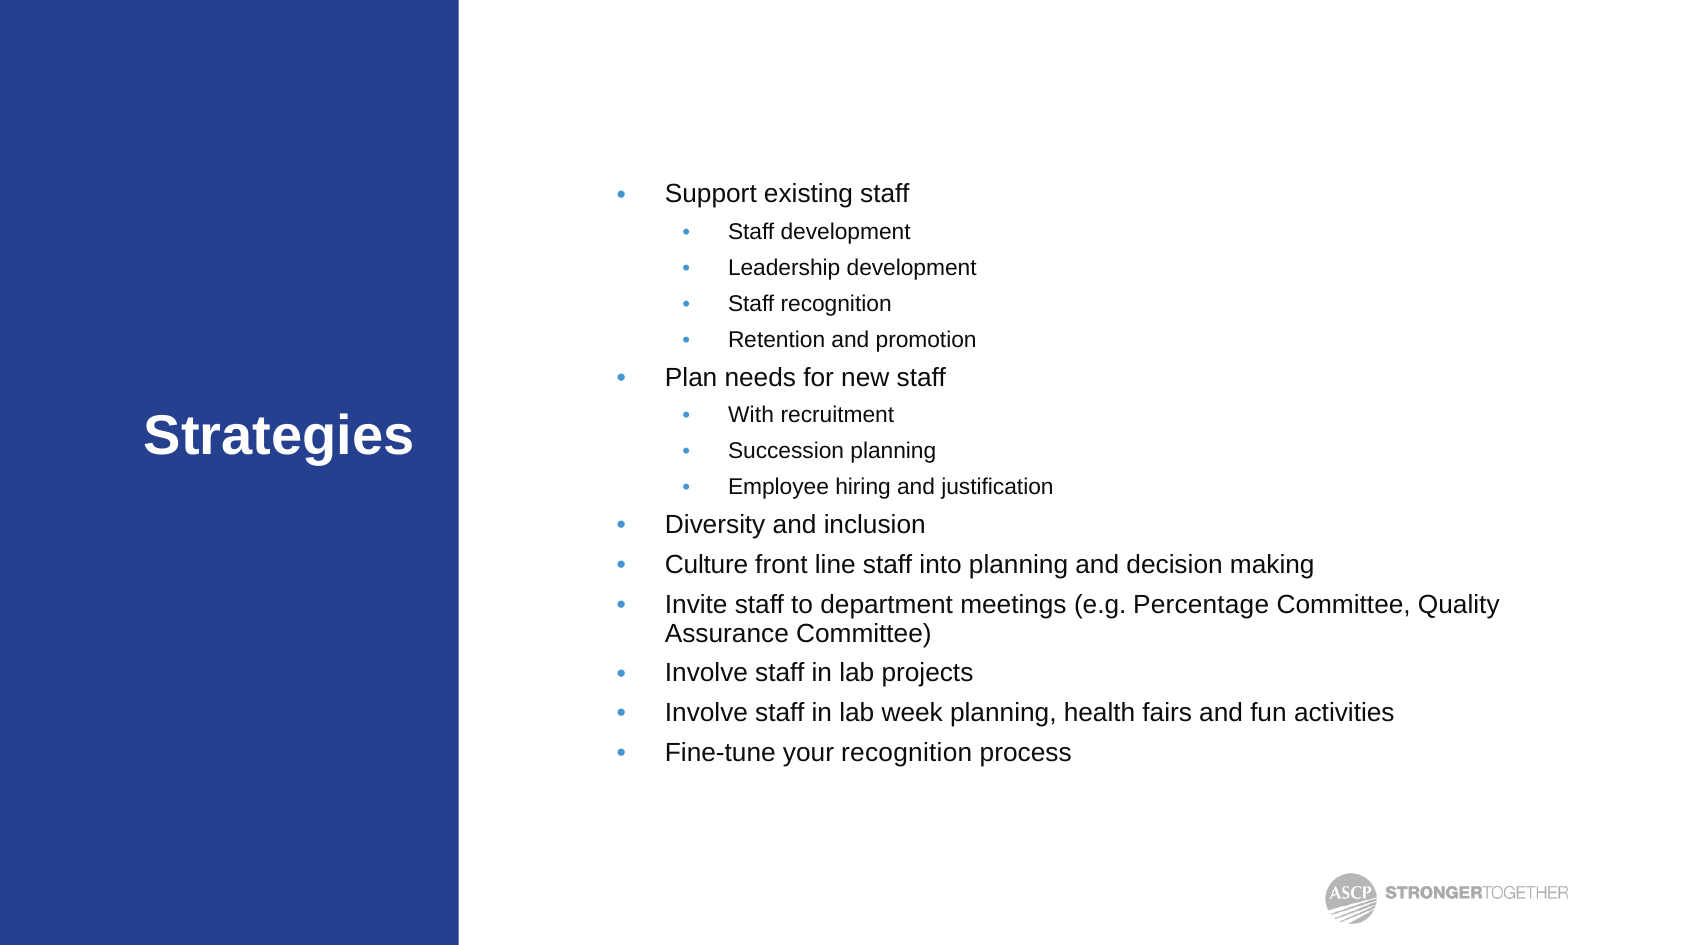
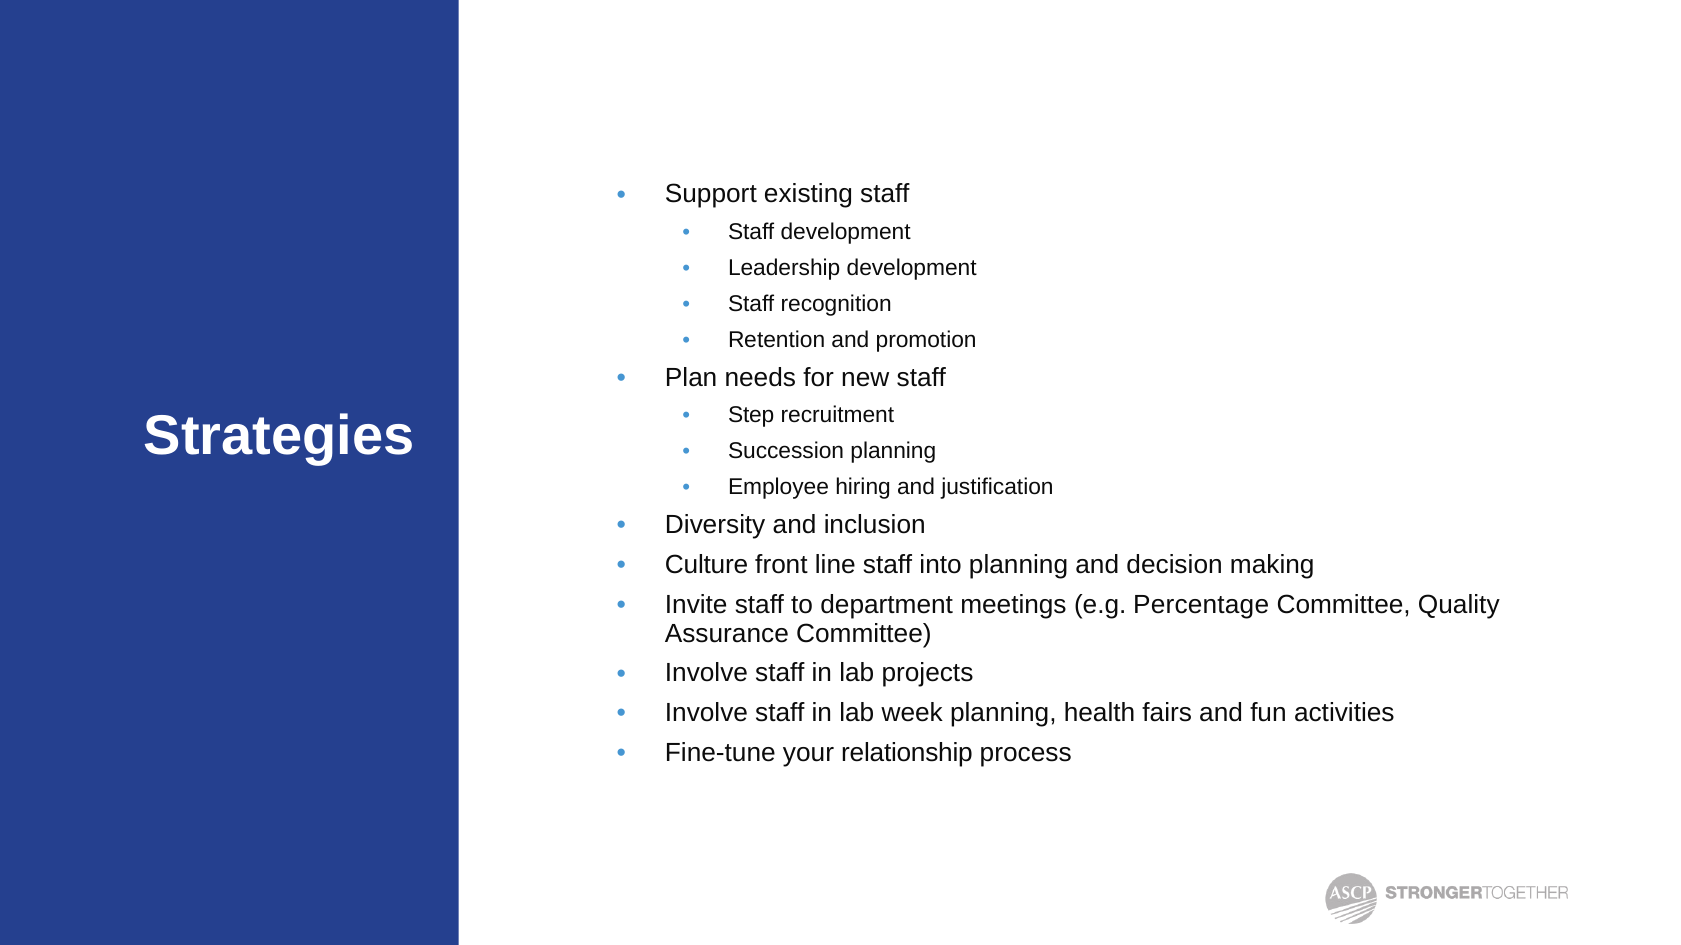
With: With -> Step (751, 416)
your recognition: recognition -> relationship (907, 753)
